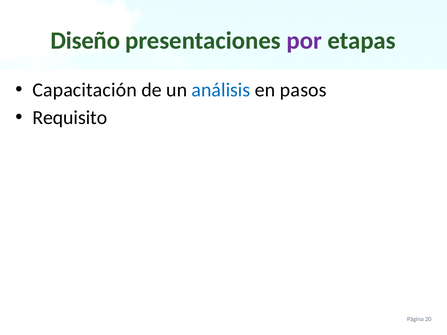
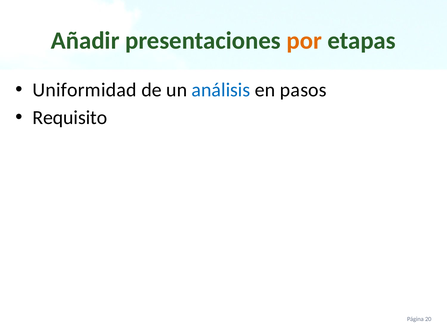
Diseño: Diseño -> Añadir (85, 41)
por colour: purple -> orange (304, 41)
Capacitación: Capacitación -> Uniformidad (85, 90)
